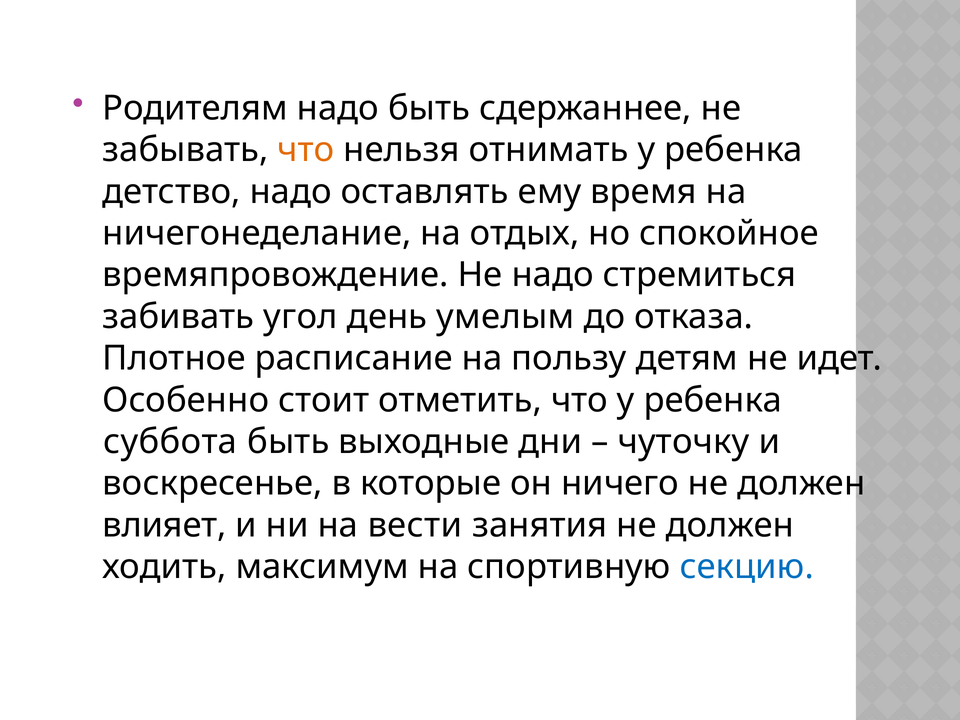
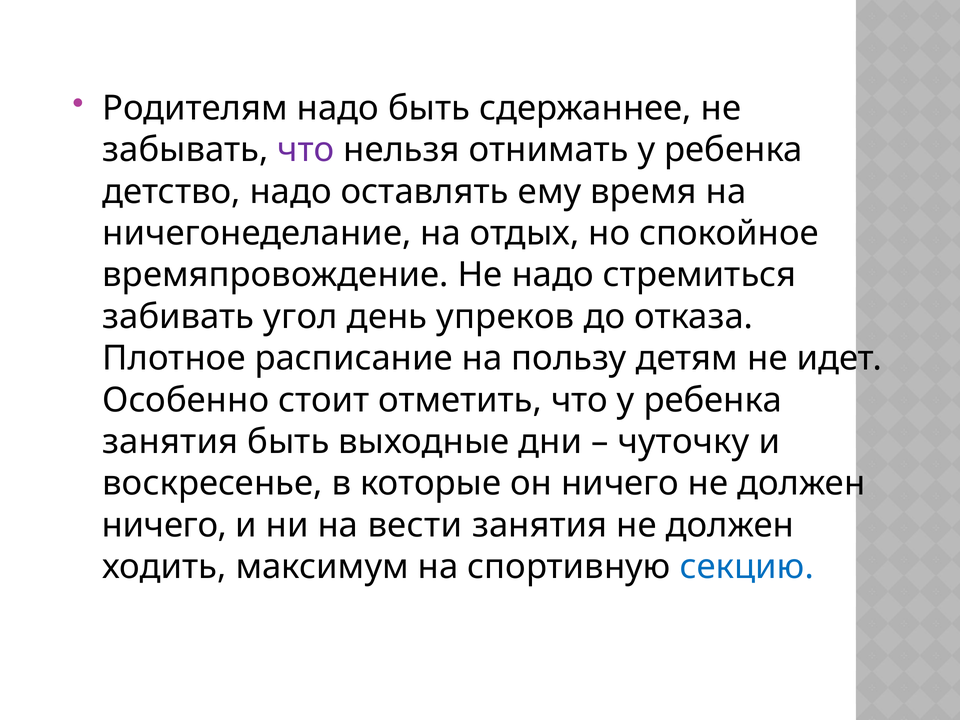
что colour: orange -> purple (306, 150)
умелым: умелым -> упреков (505, 317)
суббота: суббота -> занятия (170, 442)
влияет: влияет -> ничего (165, 525)
